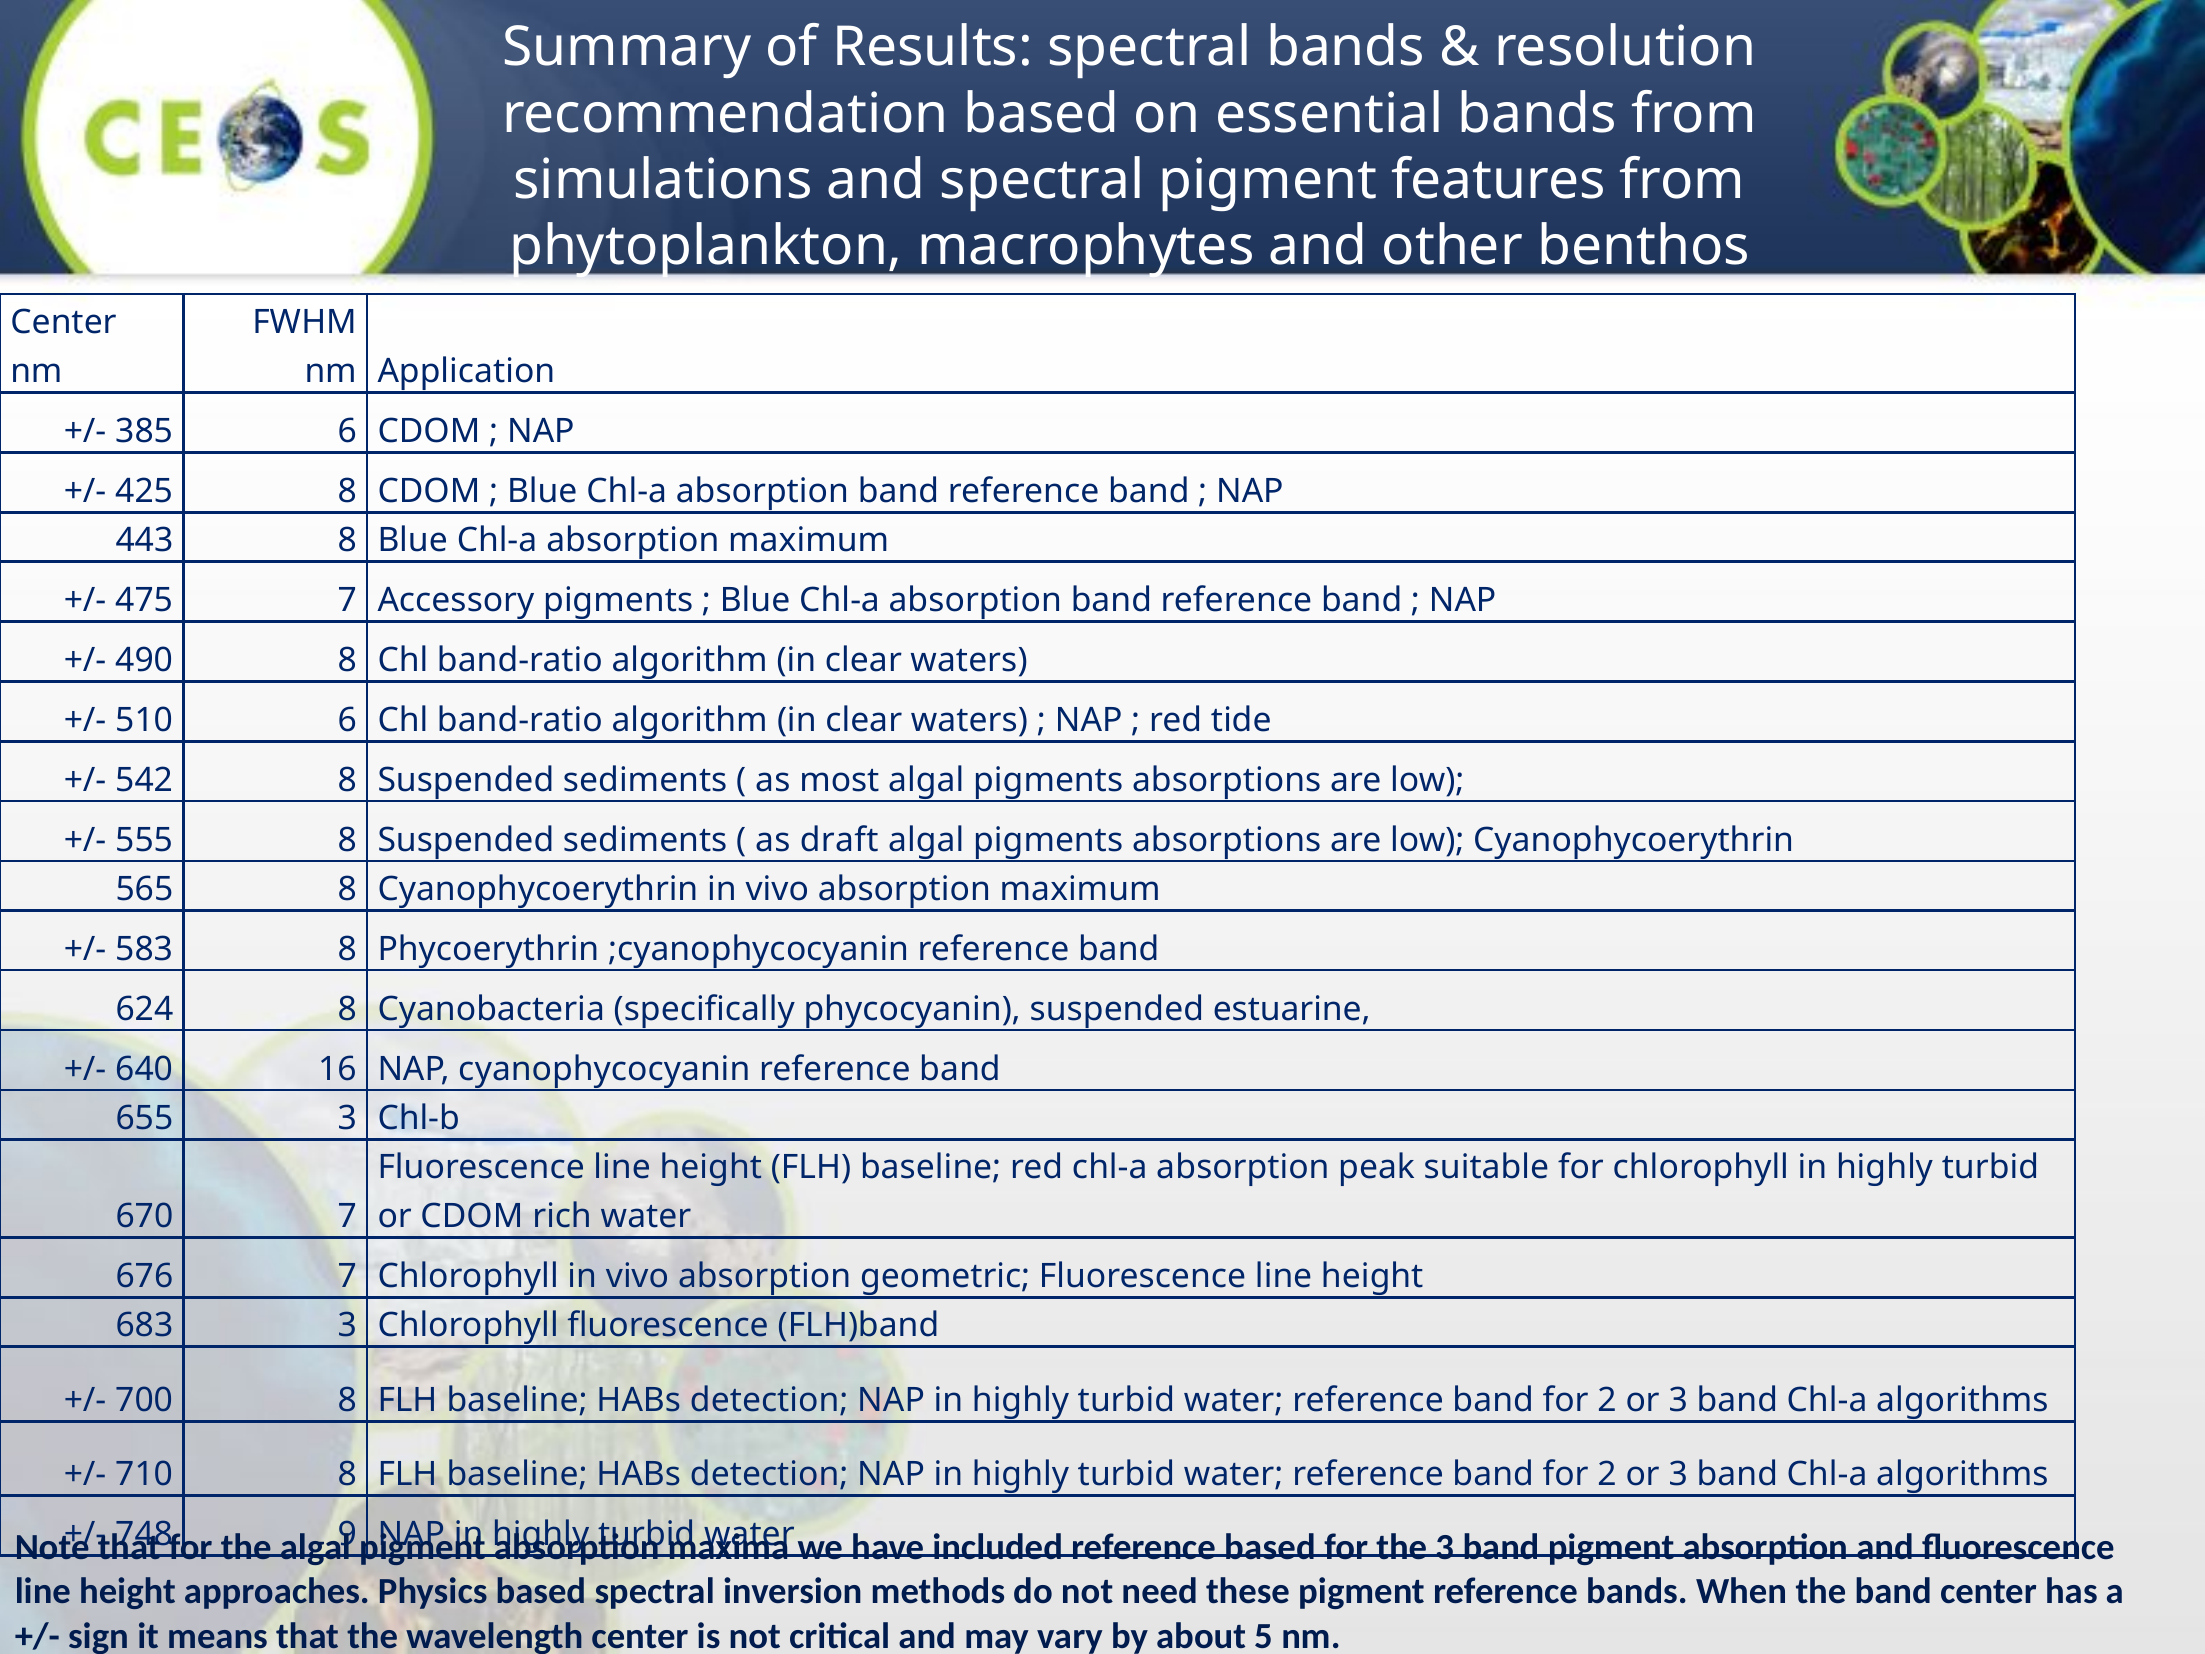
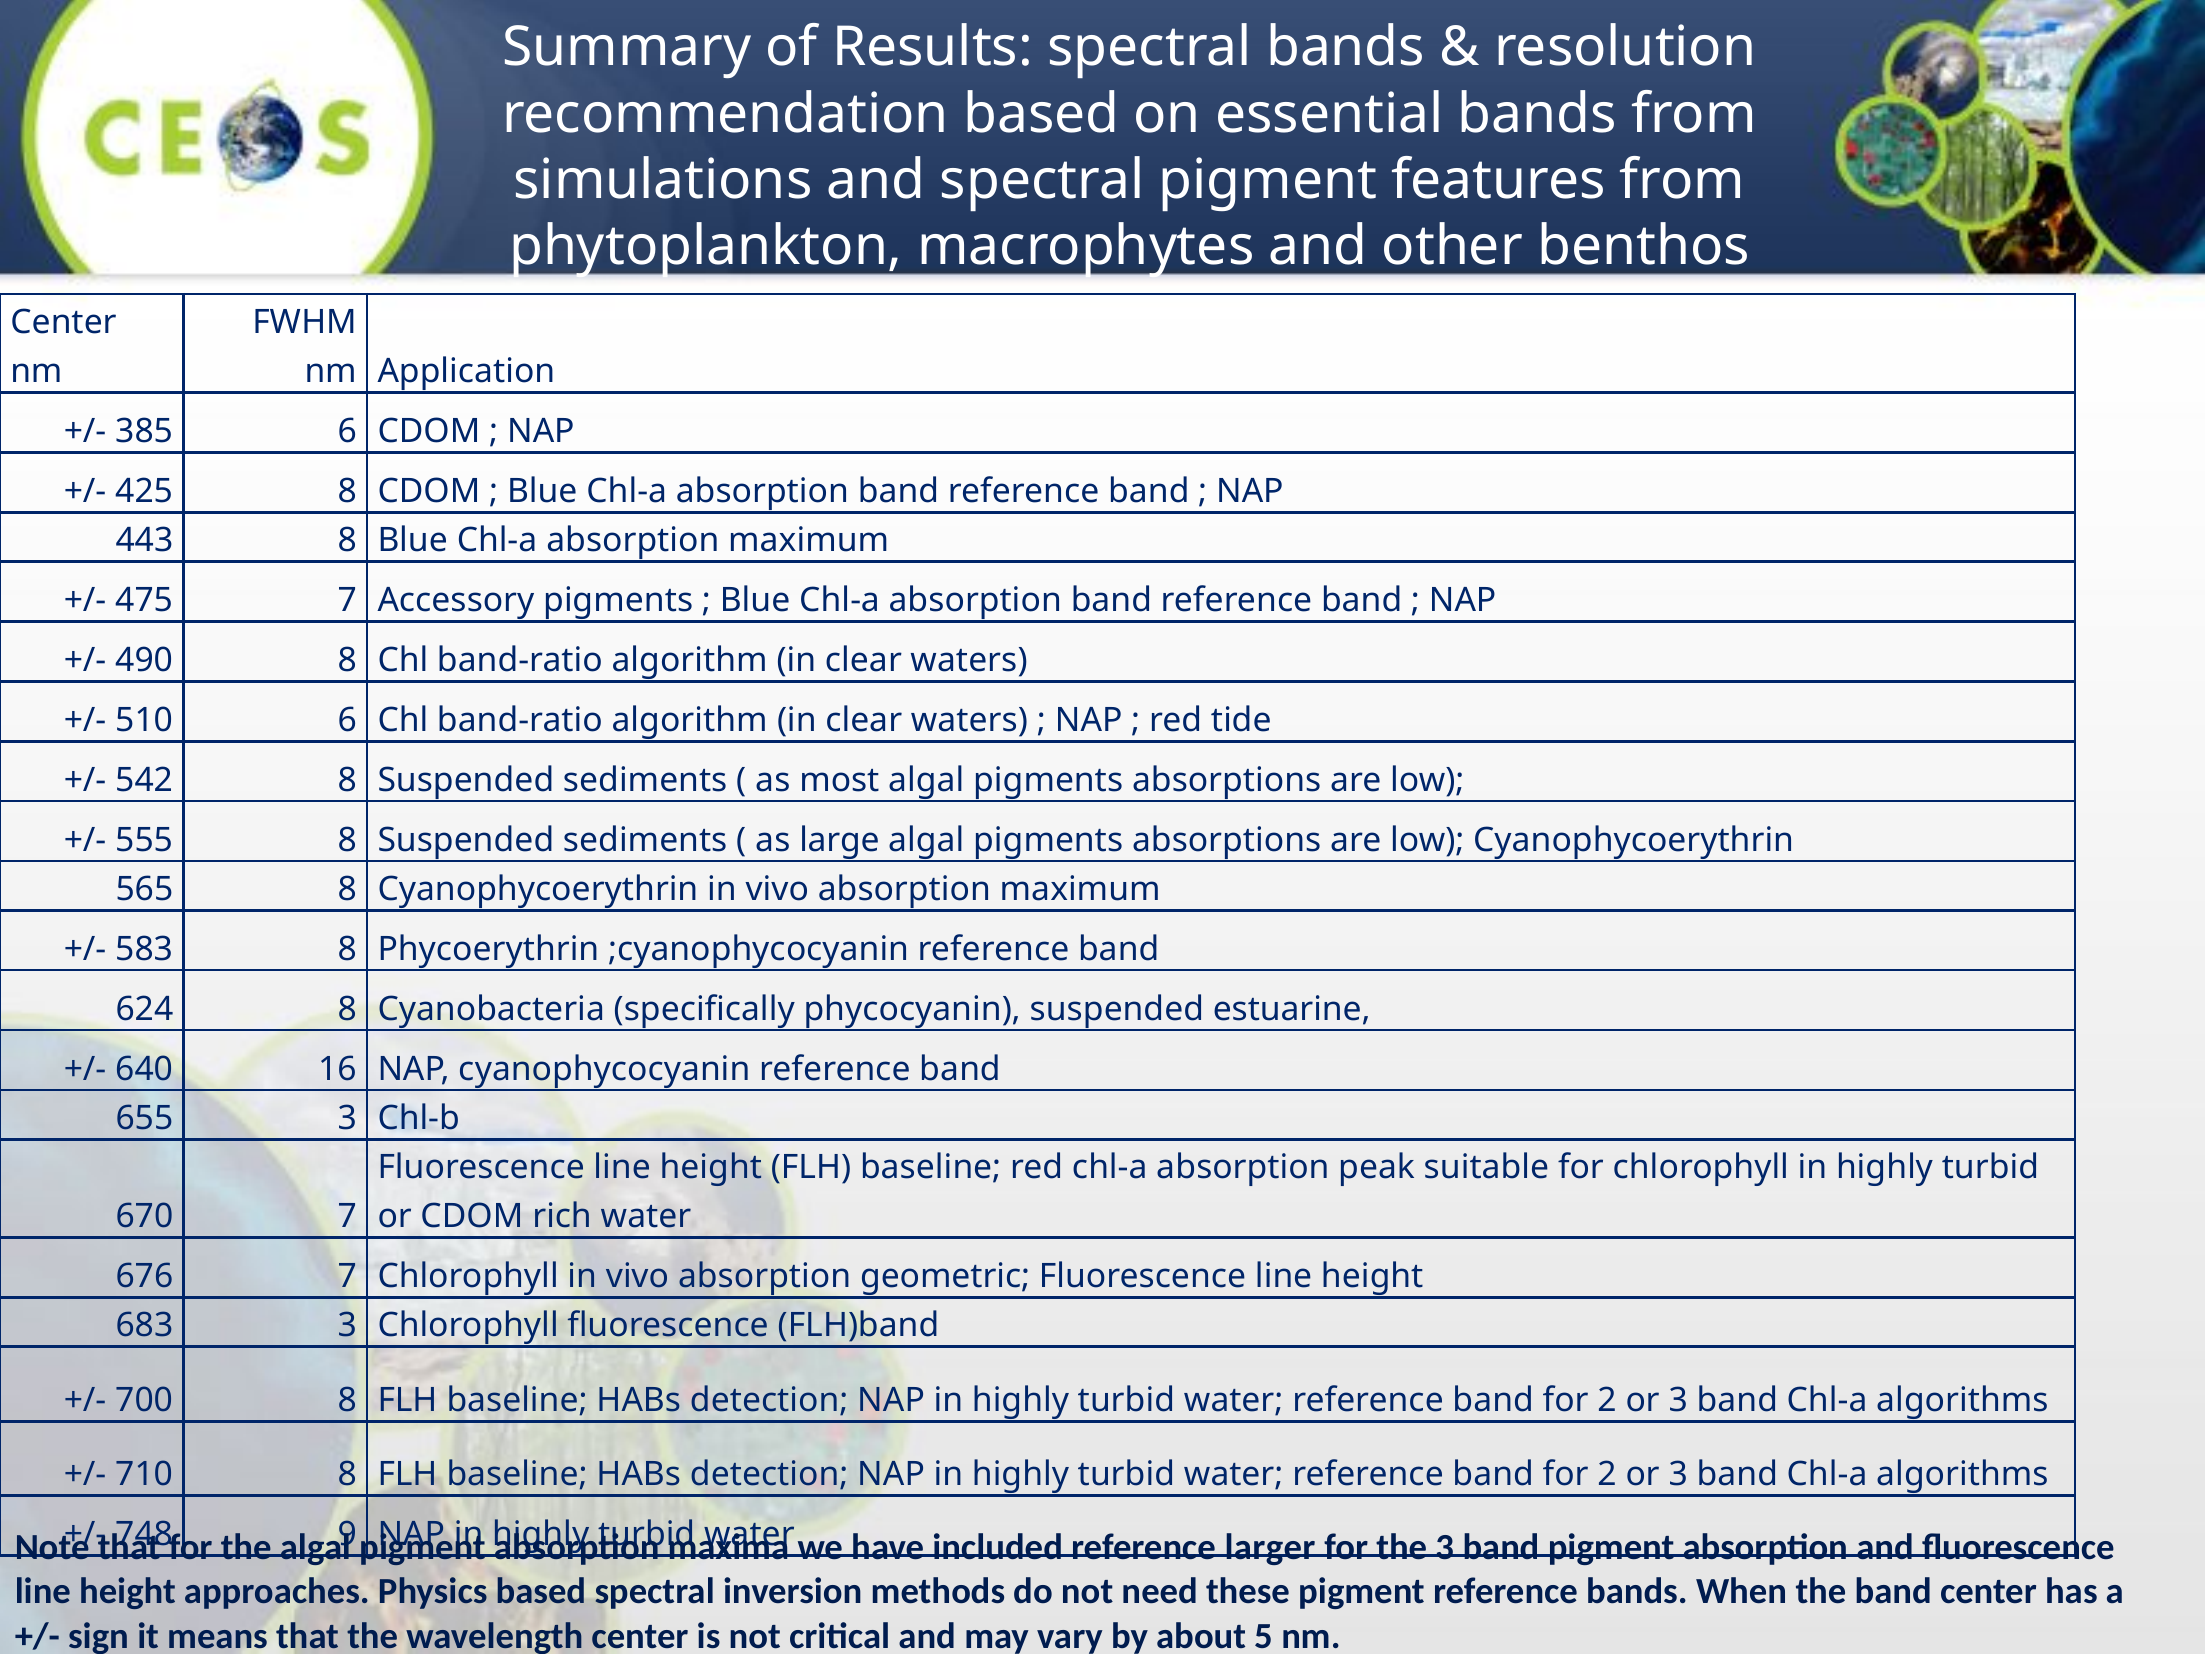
draft: draft -> large (839, 840)
reference based: based -> larger (1270, 1547)
